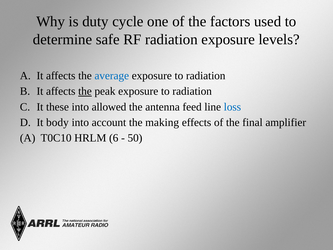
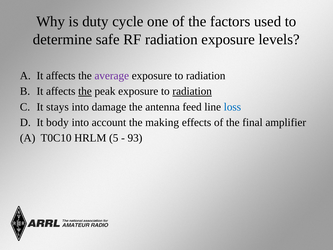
average colour: blue -> purple (112, 76)
radiation underline: none -> present (192, 91)
these: these -> stays (57, 107)
allowed: allowed -> damage (109, 107)
6: 6 -> 5 (114, 138)
50: 50 -> 93 (135, 138)
